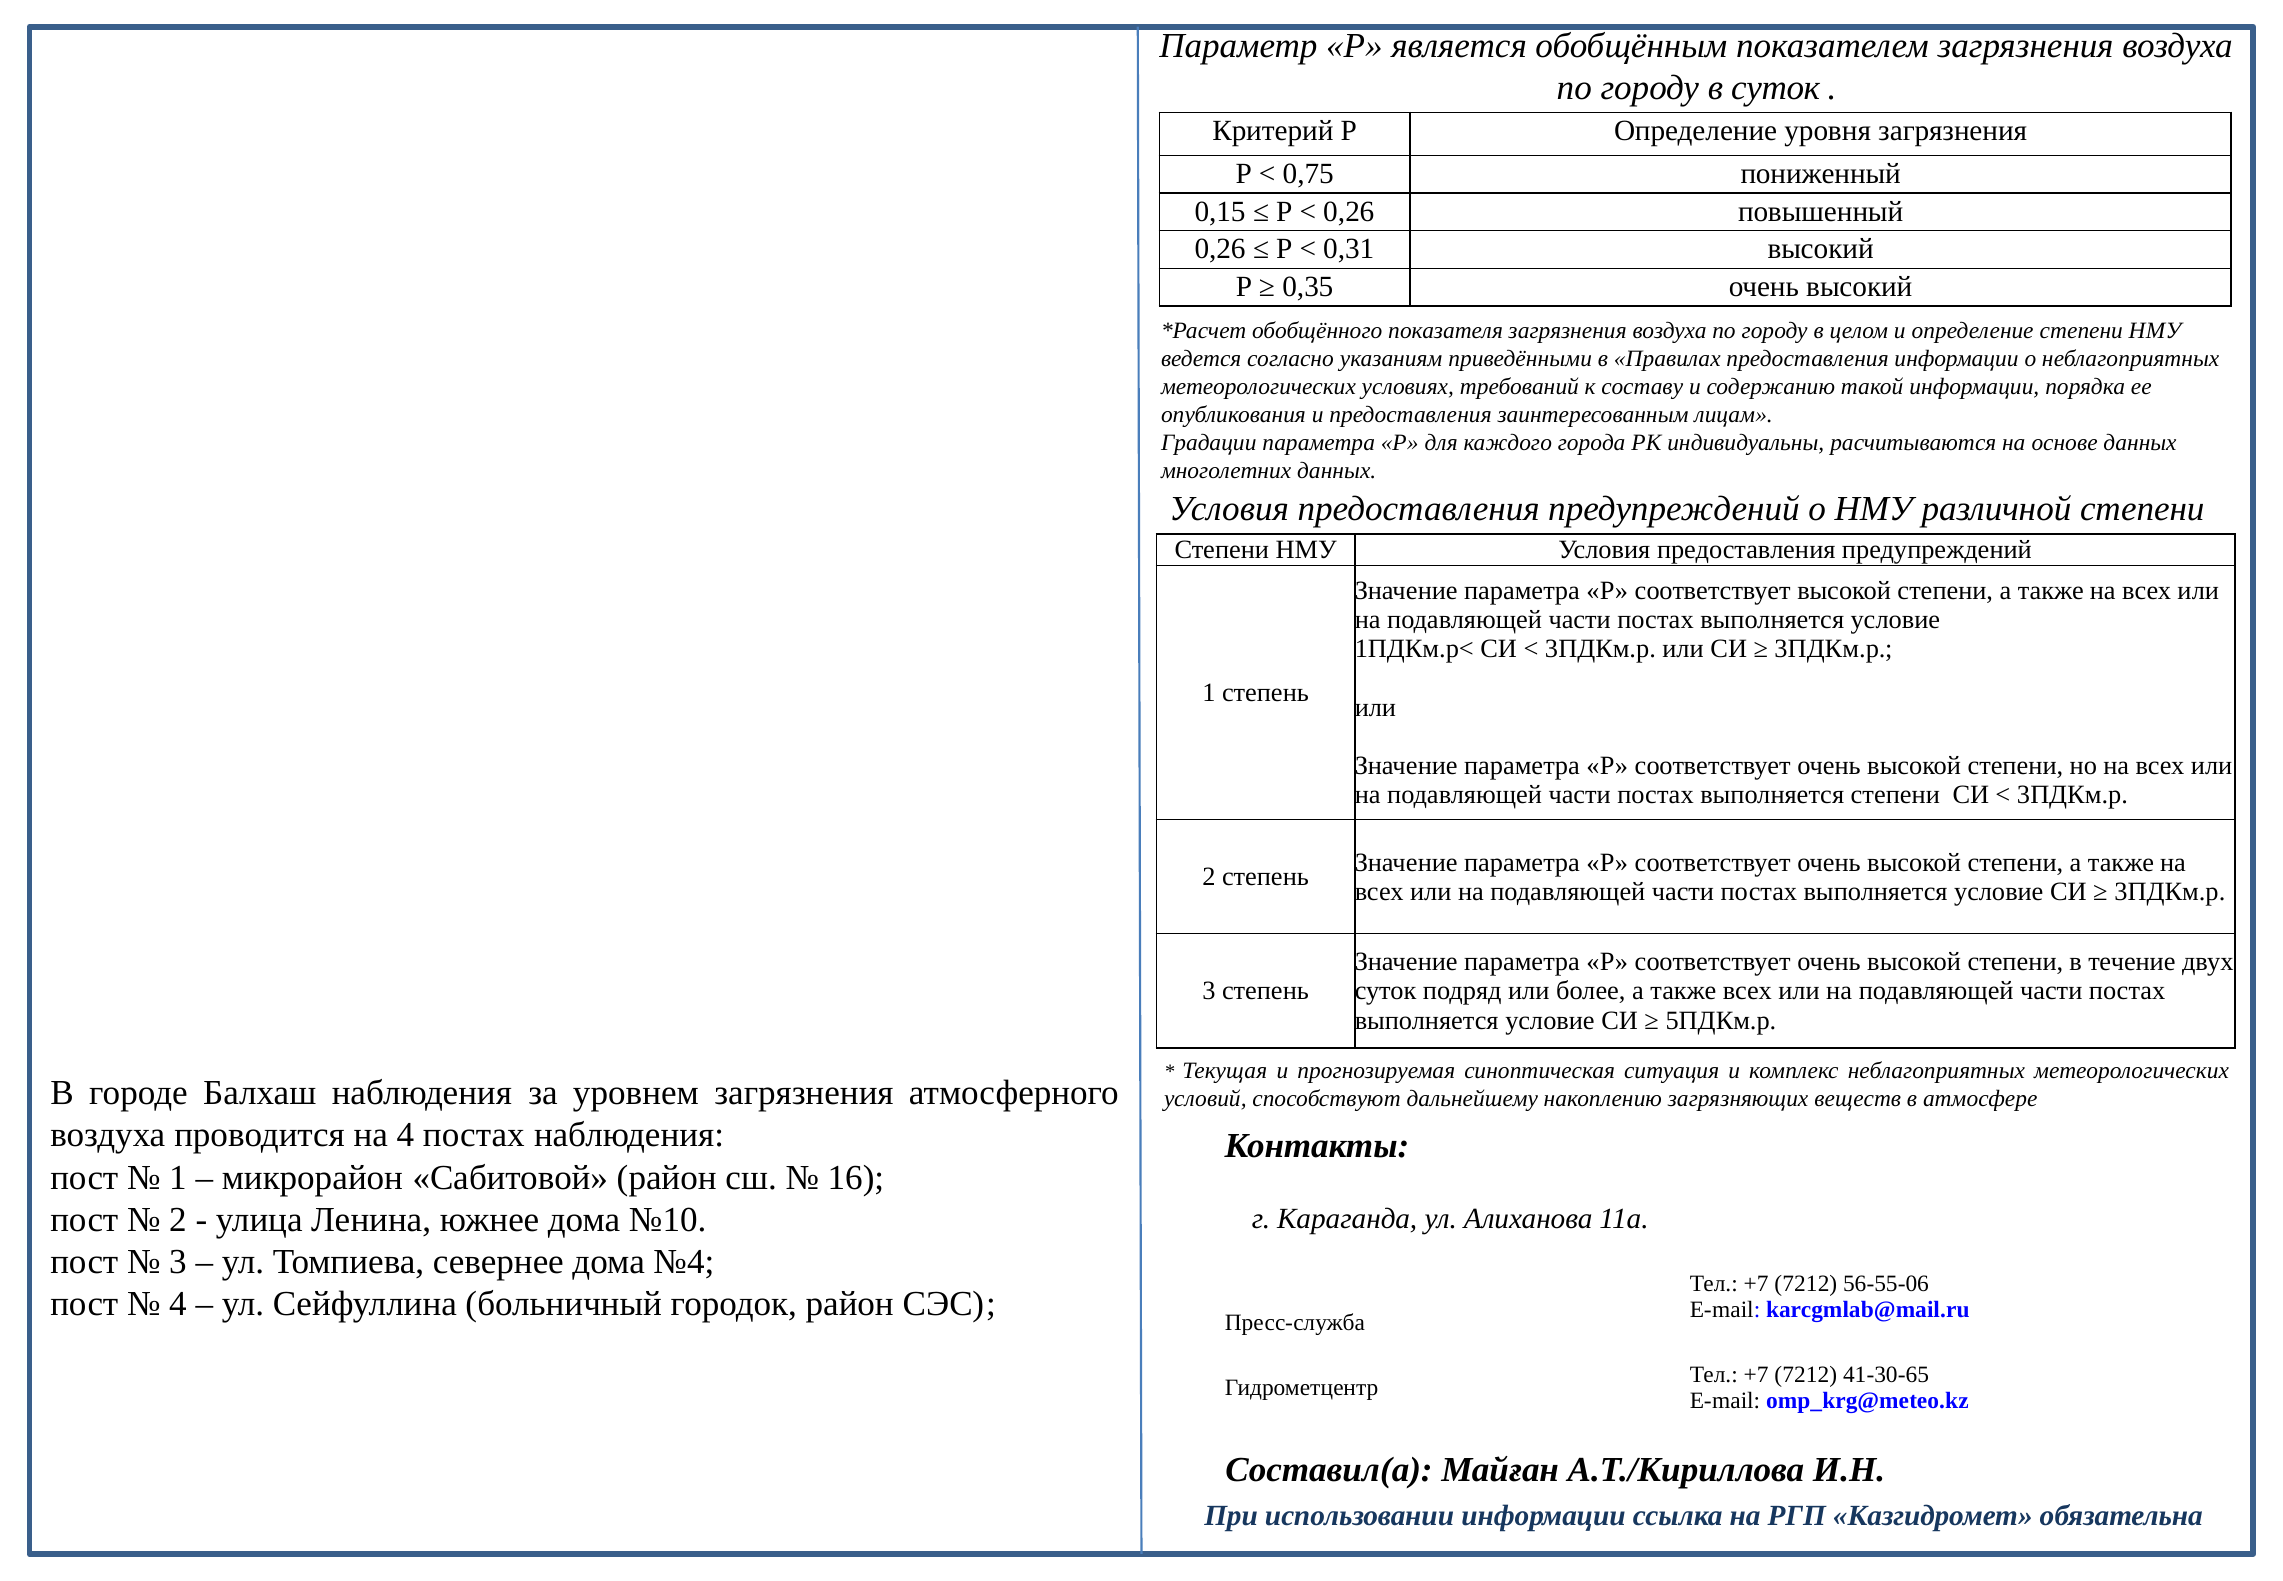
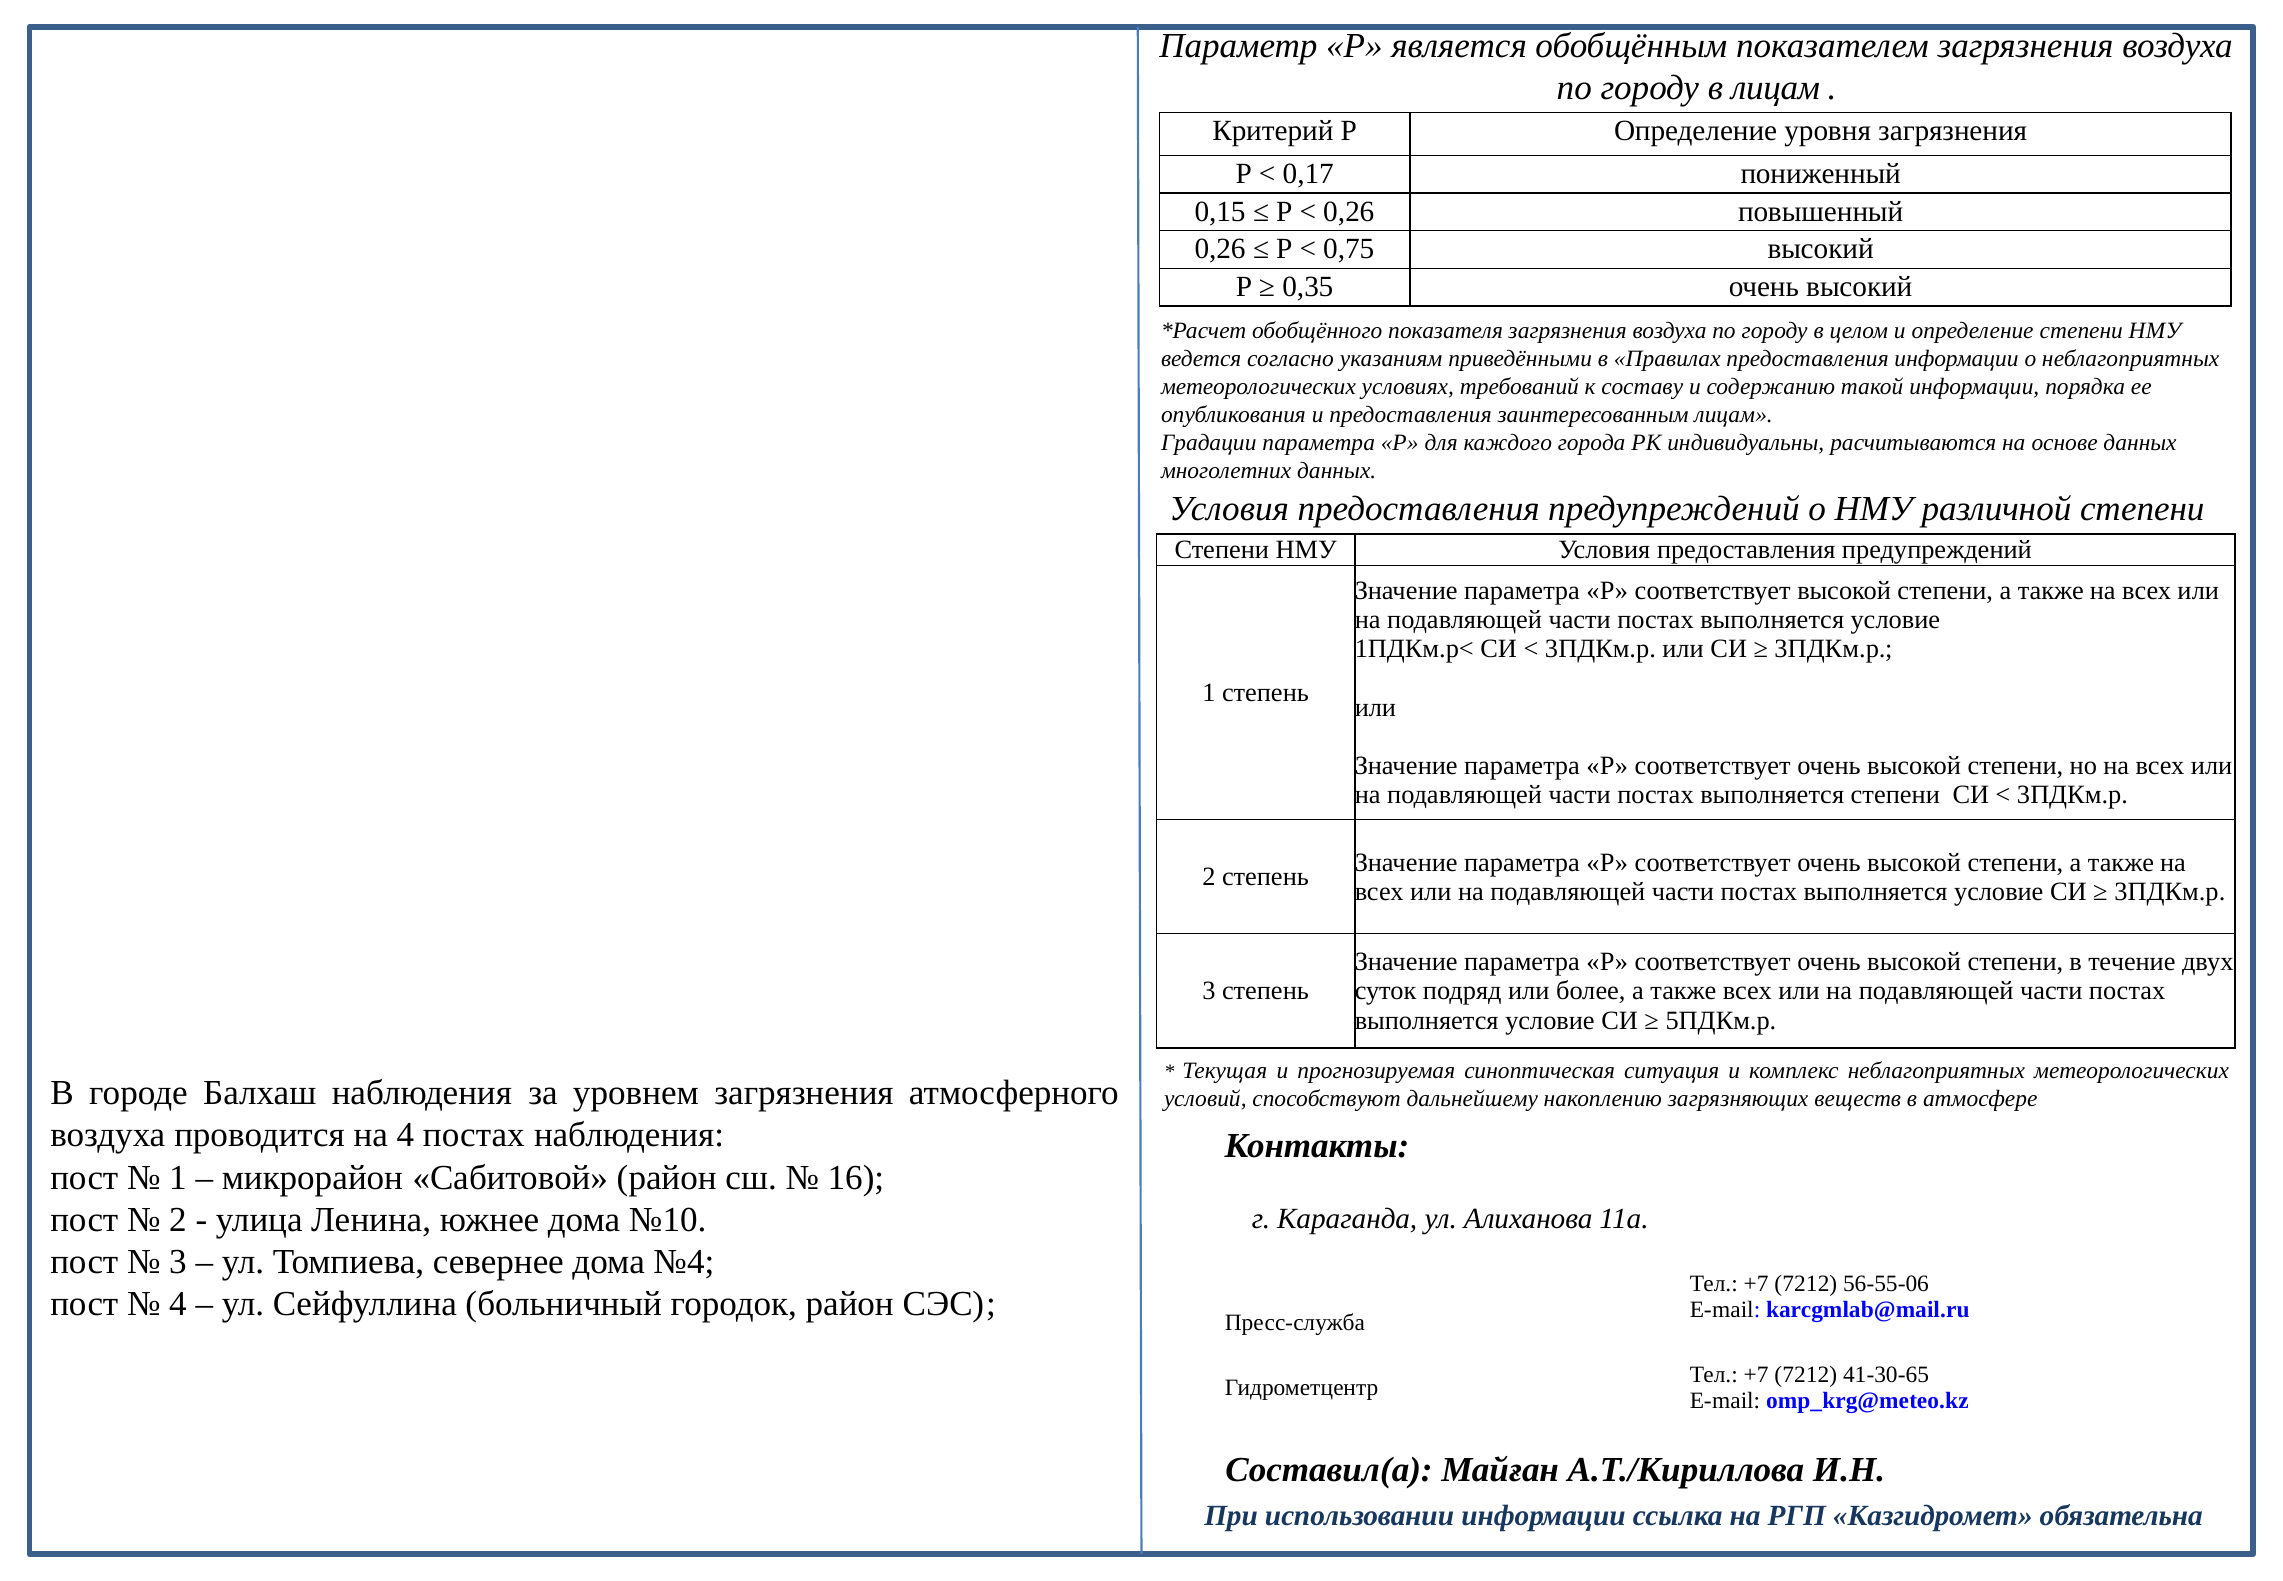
в суток: суток -> лицам (1776, 88)
0,75: 0,75 -> 0,17 (1308, 174)
0,31: 0,31 -> 0,75 (1349, 249)
